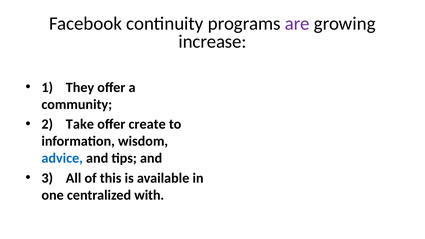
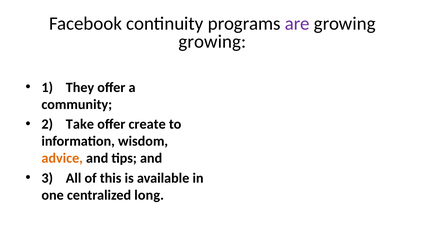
increase: increase -> growing (212, 42)
advice colour: blue -> orange (62, 158)
with: with -> long (149, 195)
